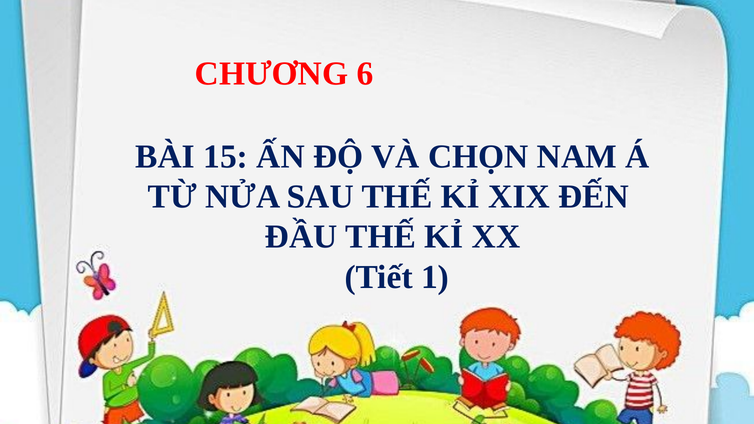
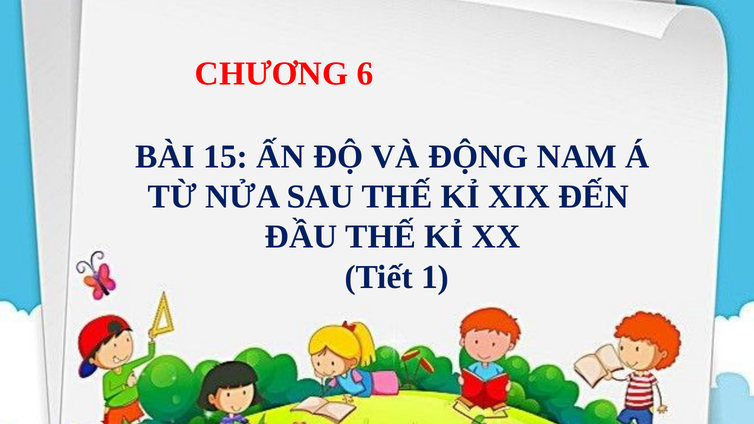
CHỌN: CHỌN -> ĐỘNG (478, 157)
